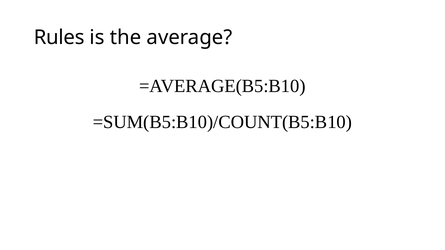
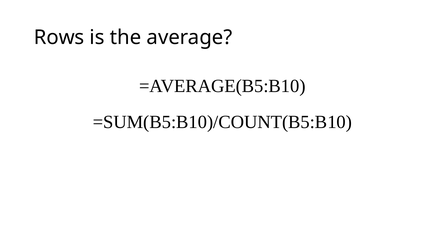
Rules: Rules -> Rows (59, 37)
